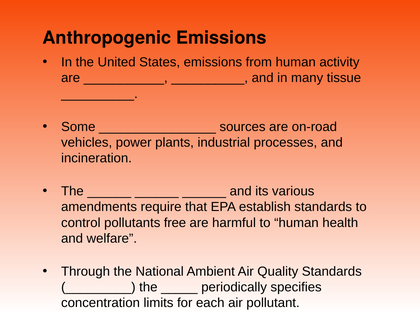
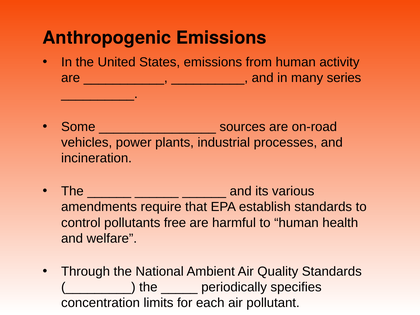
tissue: tissue -> series (344, 78)
